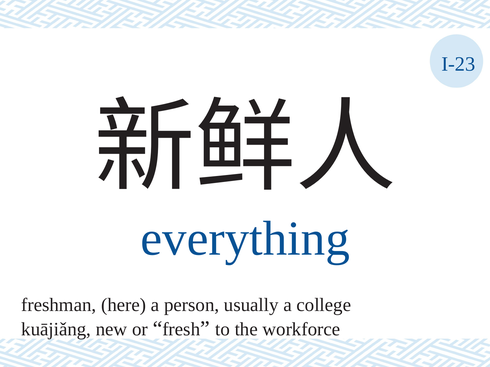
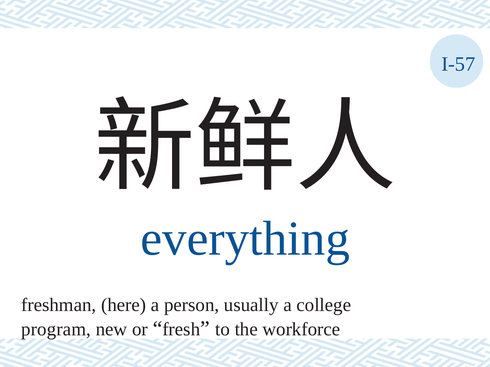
I-23: I-23 -> I-57 (458, 64)
kuājiǎng: kuājiǎng -> program (56, 330)
